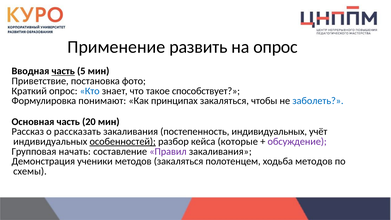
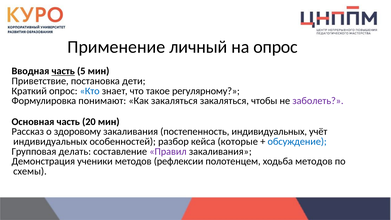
развить: развить -> личный (198, 47)
фото: фото -> дети (134, 81)
способствует: способствует -> регулярному (206, 91)
Как принципах: принципах -> закаляться (174, 101)
заболеть colour: blue -> purple (318, 101)
рассказать: рассказать -> здоровому (77, 132)
особенностей underline: present -> none (123, 141)
обсуждение colour: purple -> blue (297, 141)
начать: начать -> делать (75, 151)
методов закаляться: закаляться -> рефлексии (179, 161)
